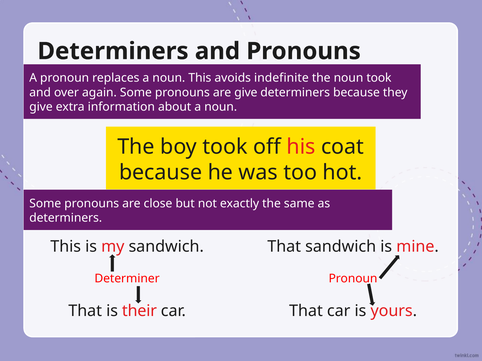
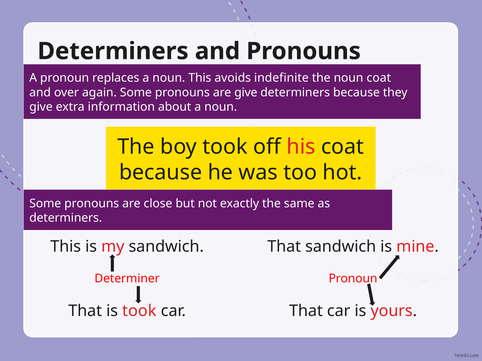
noun took: took -> coat (379, 78)
is their: their -> took (139, 311)
